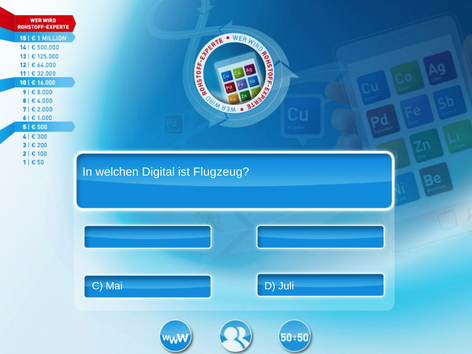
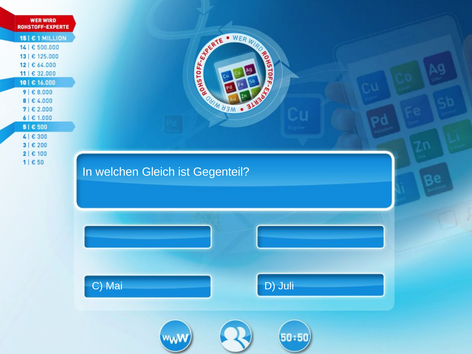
Digital: Digital -> Gleich (158, 172)
Flugzeug: Flugzeug -> Gegenteil (221, 172)
